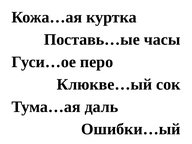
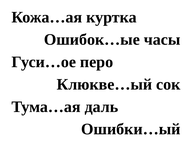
Поставь…ые: Поставь…ые -> Ошибок…ые (92, 40)
